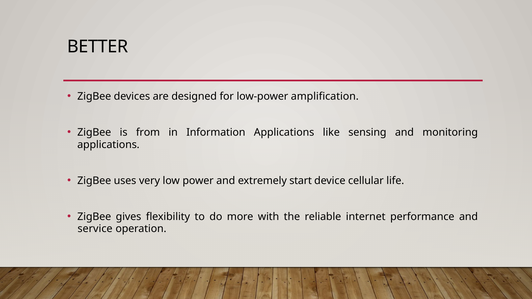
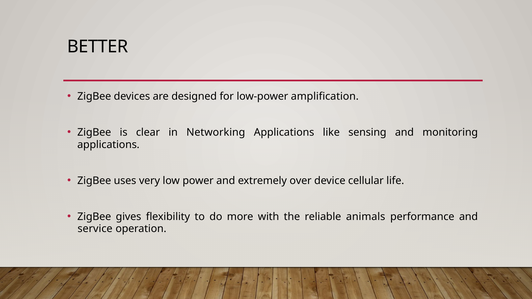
from: from -> clear (148, 133)
Information: Information -> Networking (216, 133)
start: start -> over (301, 181)
internet: internet -> animals (366, 217)
